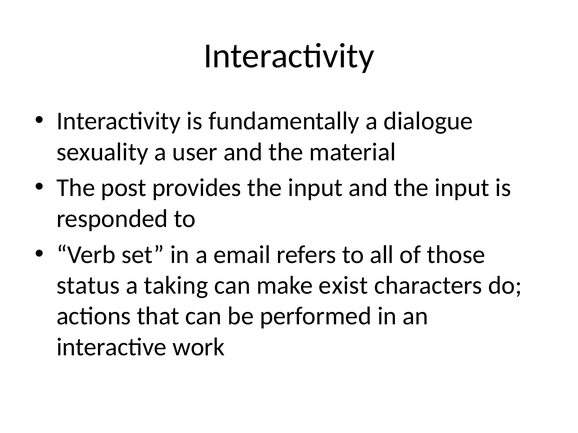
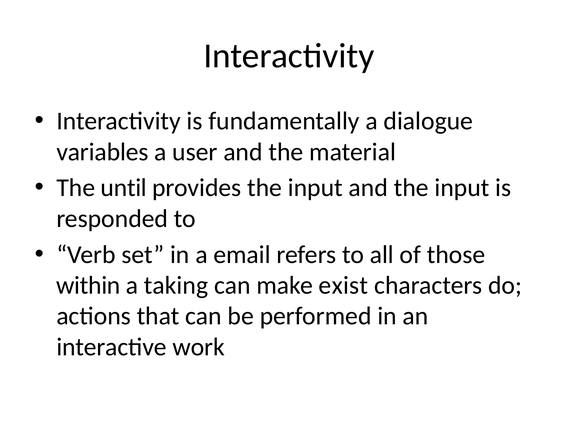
sexuality: sexuality -> variables (102, 152)
post: post -> until (124, 188)
status: status -> within (88, 286)
